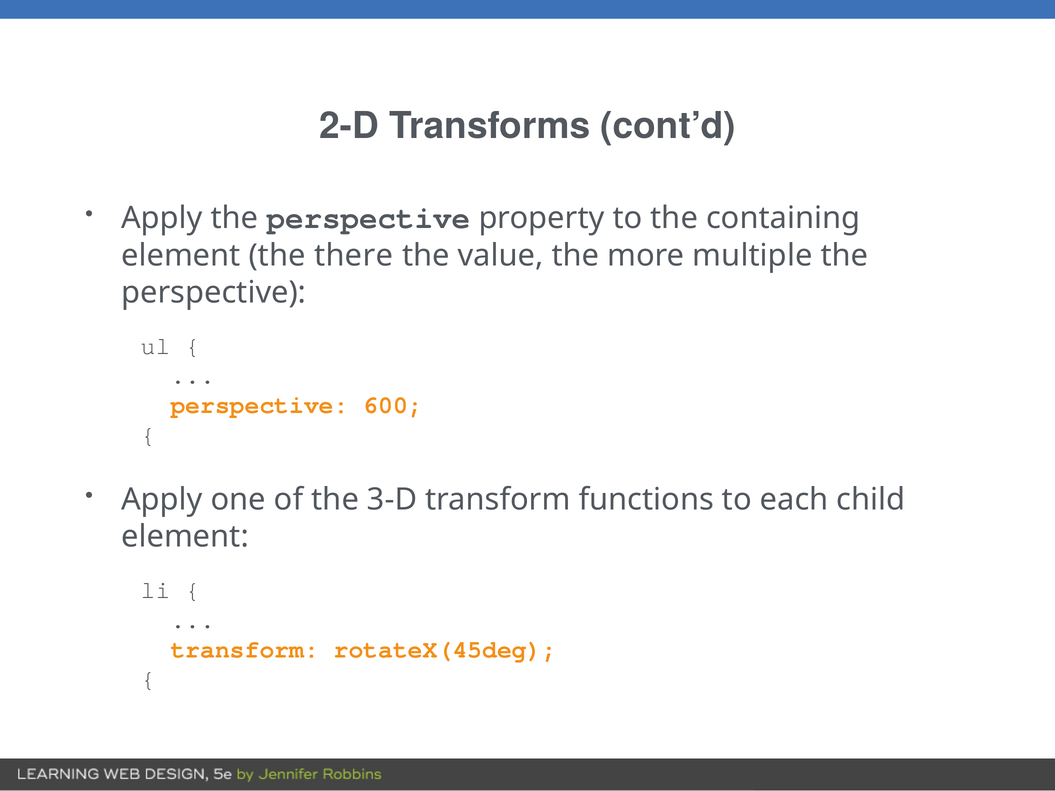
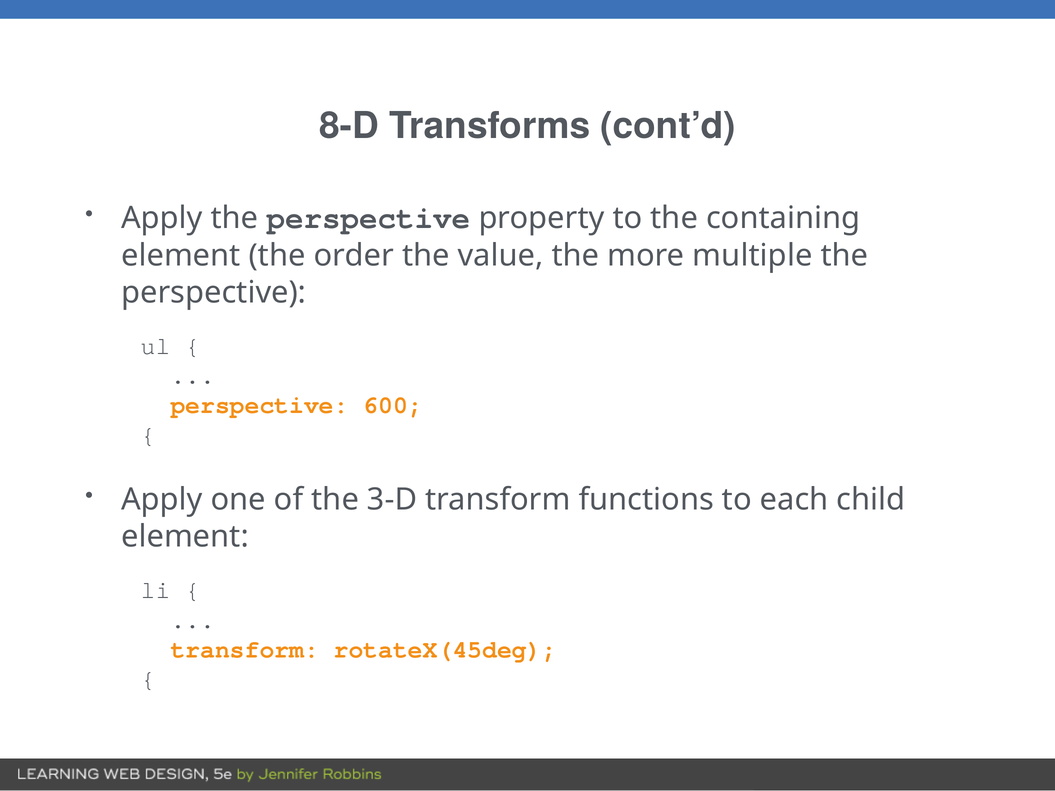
2-D: 2-D -> 8-D (349, 126)
there: there -> order (354, 255)
